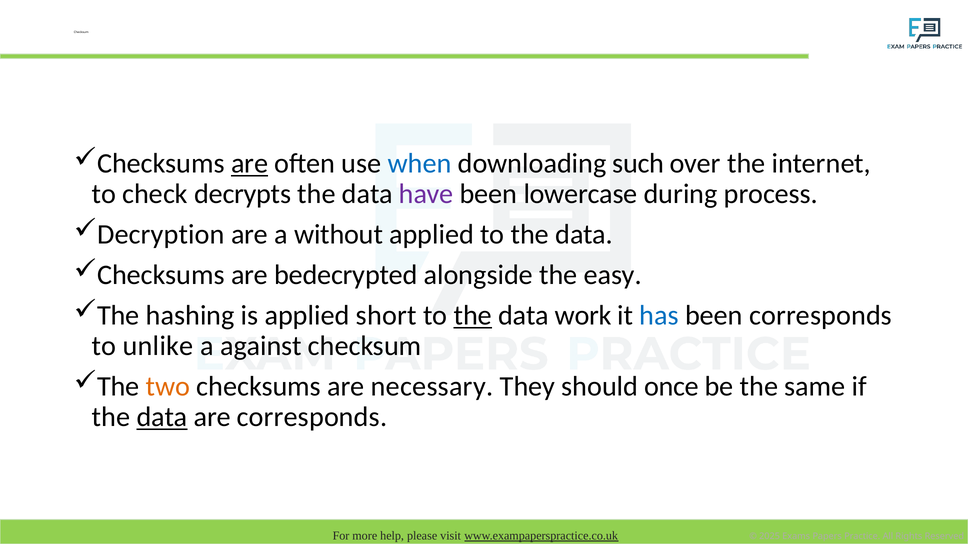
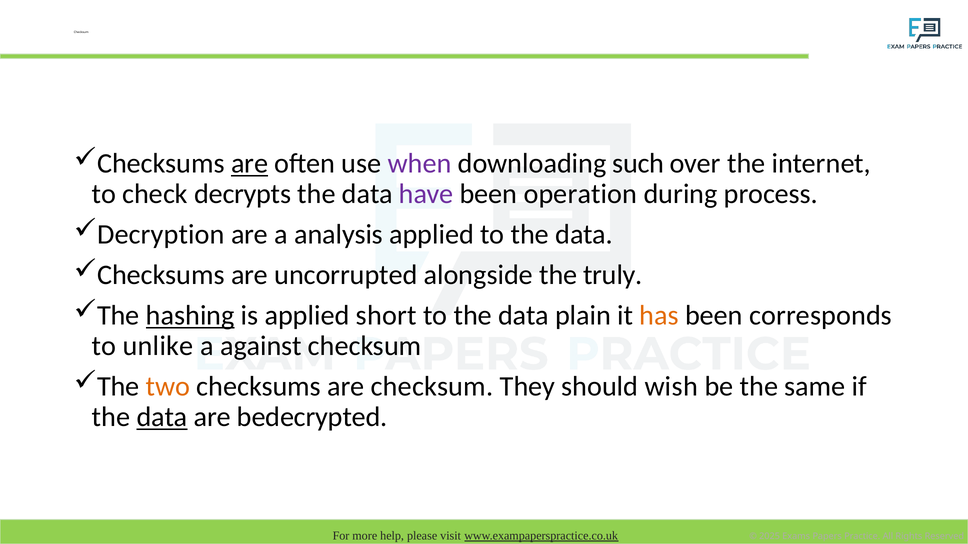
when colour: blue -> purple (420, 164)
lowercase: lowercase -> operation (580, 194)
without: without -> analysis (339, 235)
bedecrypted: bedecrypted -> uncorrupted (346, 275)
easy: easy -> truly (613, 275)
hashing underline: none -> present (190, 316)
the underline: present -> none (473, 316)
work: work -> plain (583, 316)
has colour: blue -> orange (659, 316)
are necessary: necessary -> checksum (432, 387)
once: once -> wish (671, 387)
are corresponds: corresponds -> bedecrypted (312, 418)
